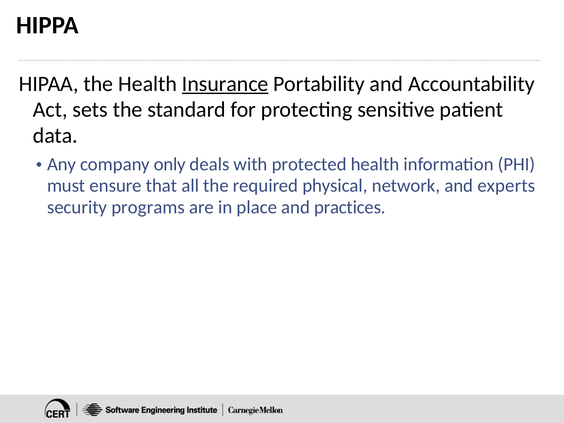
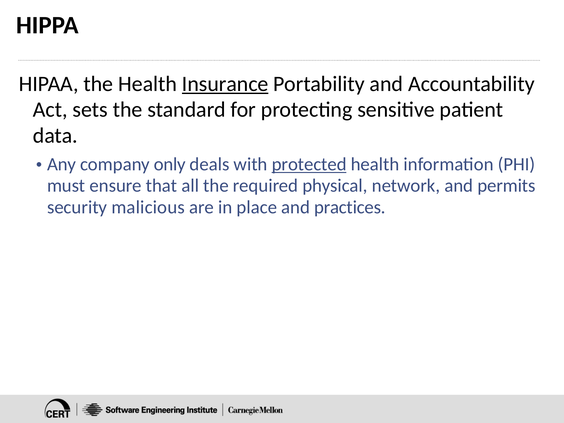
protected underline: none -> present (309, 164)
experts: experts -> permits (506, 186)
programs: programs -> malicious (148, 207)
